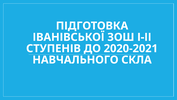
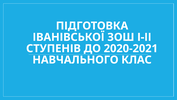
СКЛА: СКЛА -> КЛАС (136, 60)
